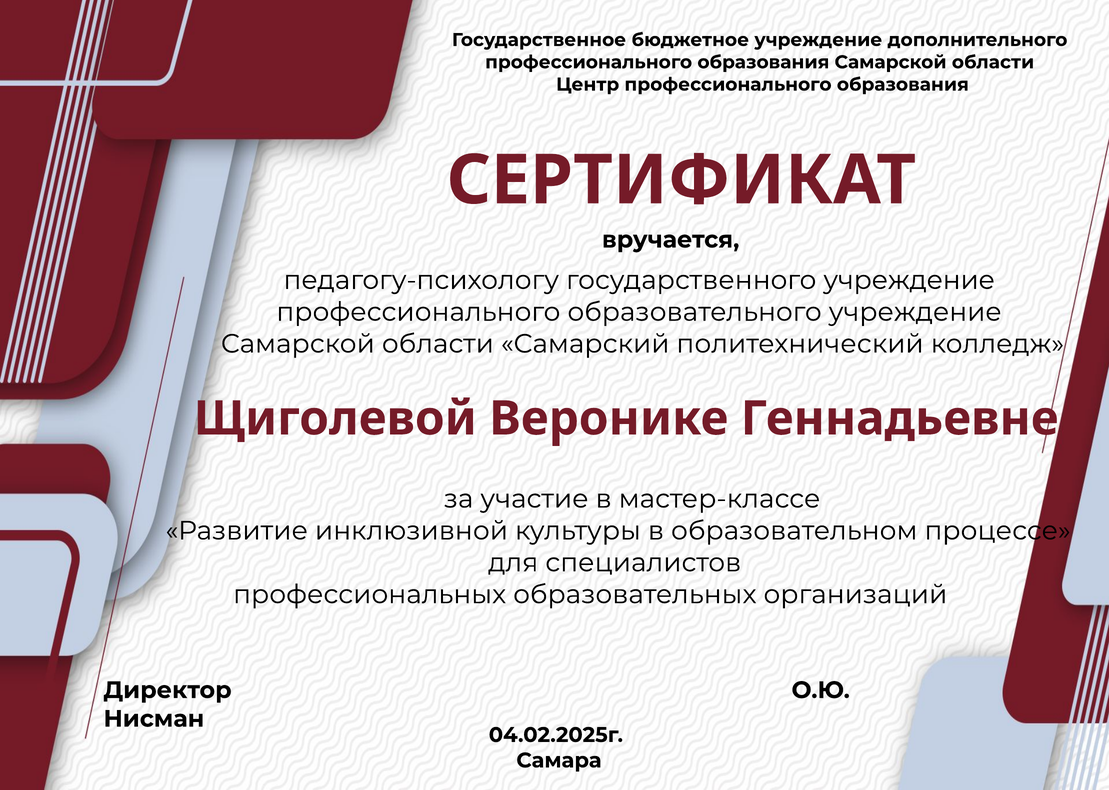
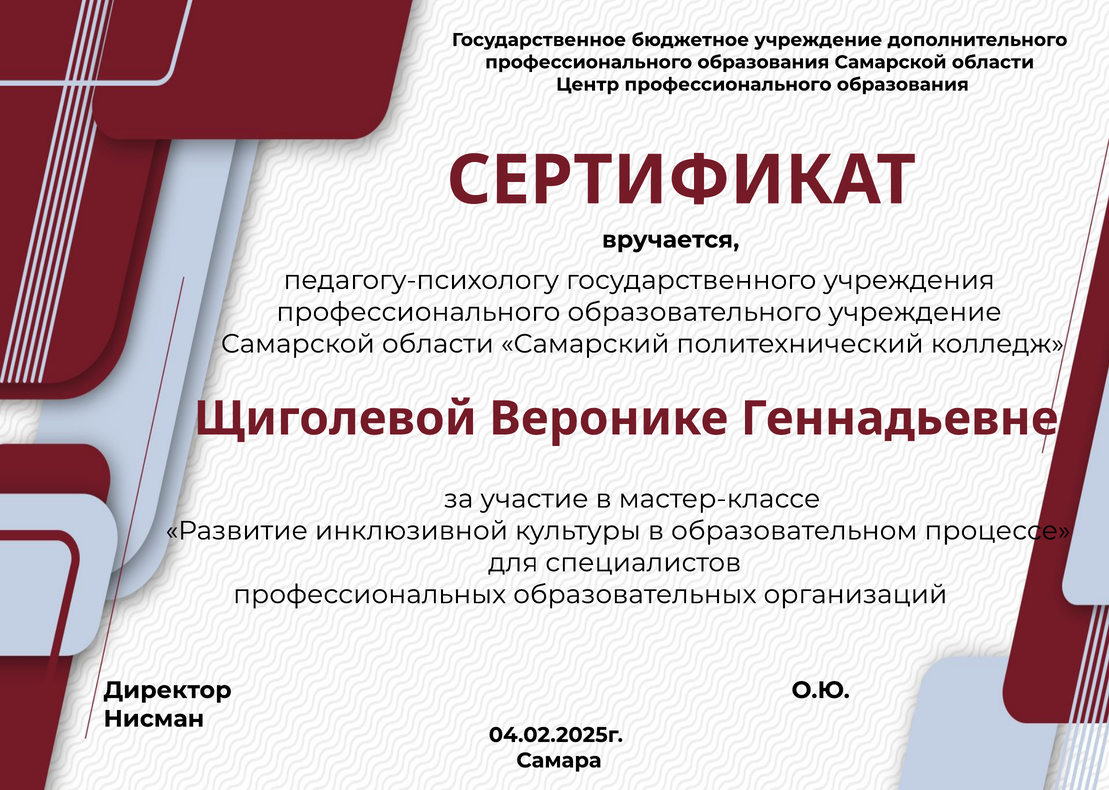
государственного учреждение: учреждение -> учреждения (909, 280)
